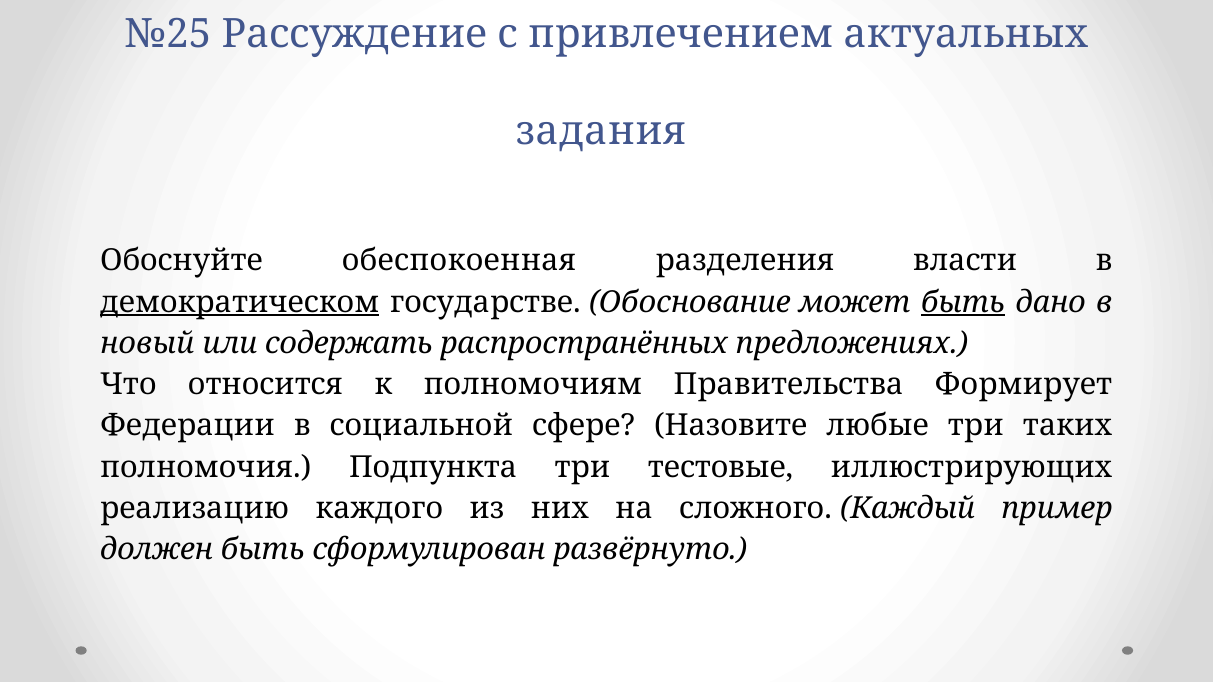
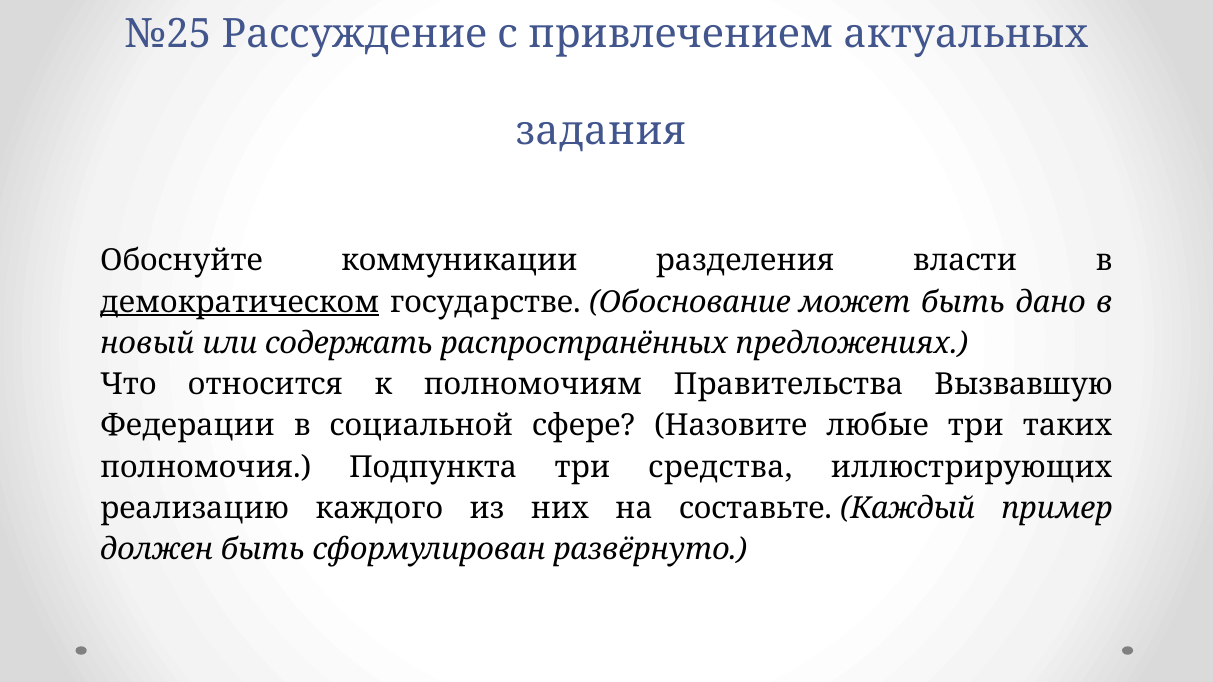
обеспокоенная: обеспокоенная -> коммуникации (459, 261)
быть underline: present -> none (963, 302)
Формирует: Формирует -> Вызвавшую (1024, 385)
тестовые: тестовые -> средства (720, 467)
сложного: сложного -> составьте (756, 509)
